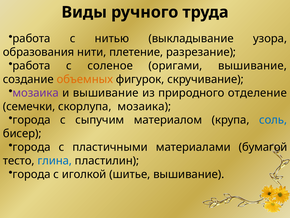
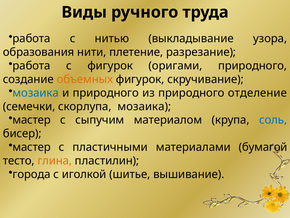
с соленое: соленое -> фигурок (110, 66)
оригами вышивание: вышивание -> природного (253, 66)
мозаика colour: purple -> blue (36, 93)
и вышивание: вышивание -> природного (106, 93)
города: города -> мастер (32, 120)
города: города -> мастер (32, 147)
глина colour: blue -> orange (55, 160)
